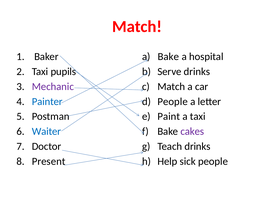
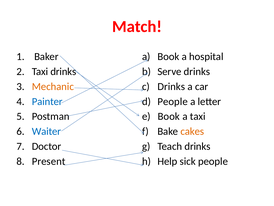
a Bake: Bake -> Book (168, 56)
Taxi pupils: pupils -> drinks (63, 71)
Mechanic colour: purple -> orange (53, 86)
Match: Match -> Drinks (171, 86)
Paint: Paint -> Book (169, 116)
cakes colour: purple -> orange (192, 131)
